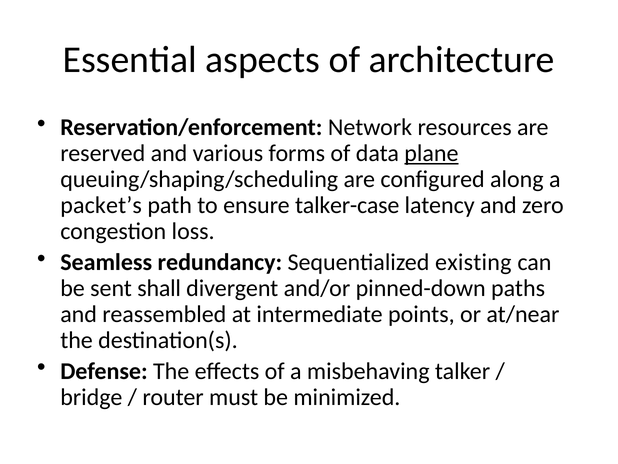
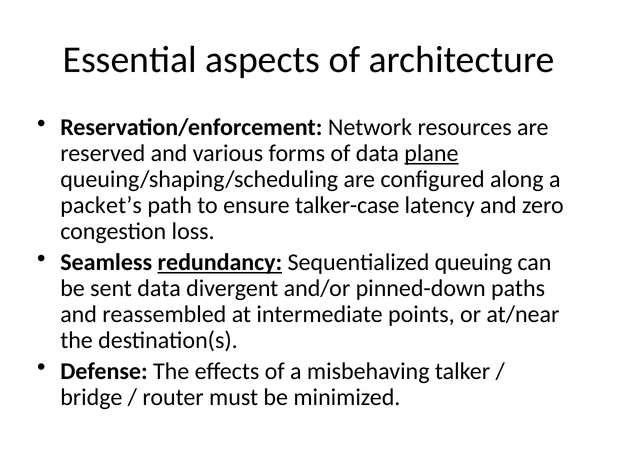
redundancy underline: none -> present (220, 262)
existing: existing -> queuing (474, 262)
sent shall: shall -> data (159, 288)
